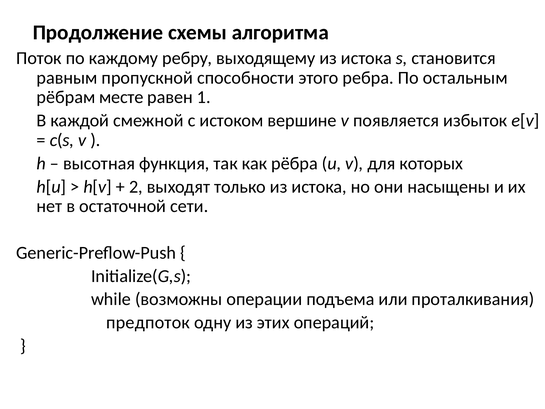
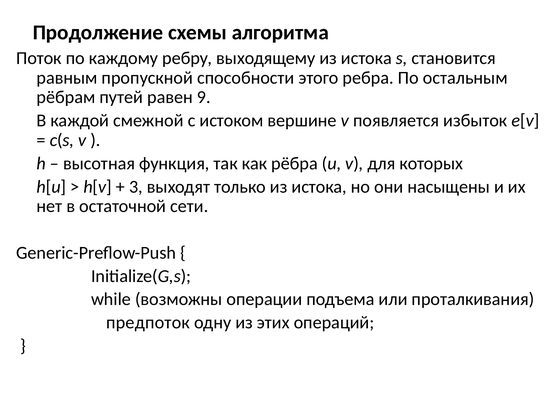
месте: месте -> путей (121, 97)
1: 1 -> 9 (204, 97)
2: 2 -> 3 (136, 187)
